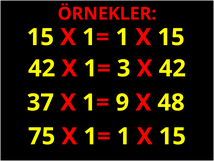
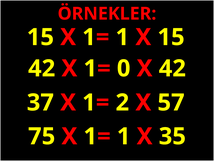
3: 3 -> 0 (124, 68)
9: 9 -> 2 (122, 102)
48: 48 -> 57 (171, 102)
15: 15 -> 35 (172, 136)
